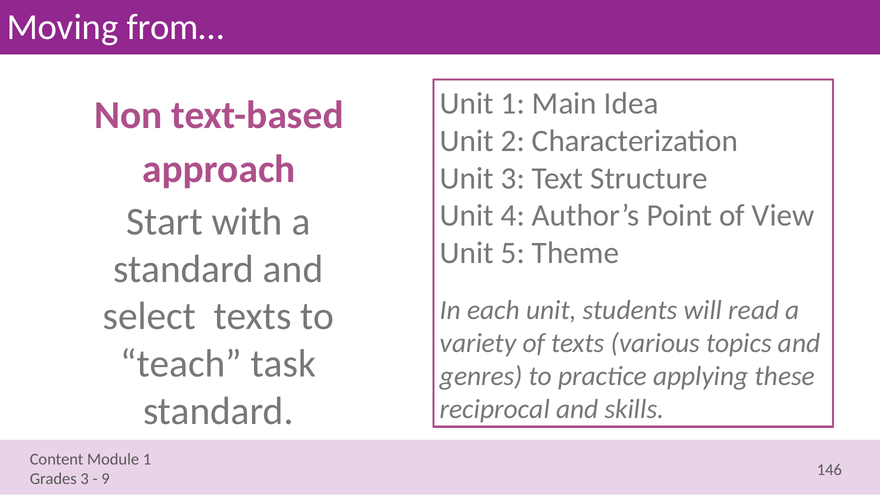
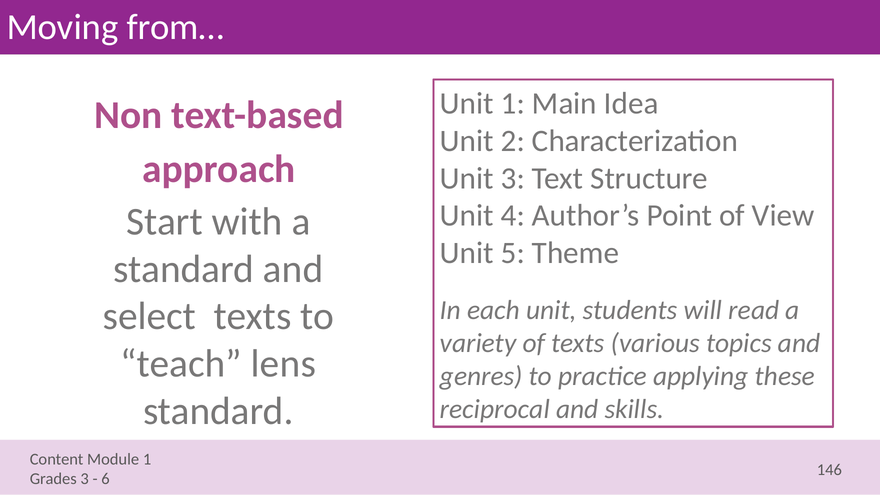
task: task -> lens (283, 364)
9: 9 -> 6 (105, 479)
